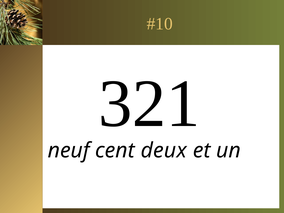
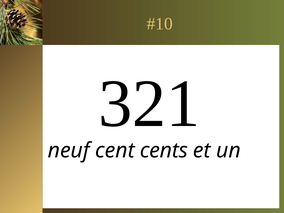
deux: deux -> cents (164, 151)
